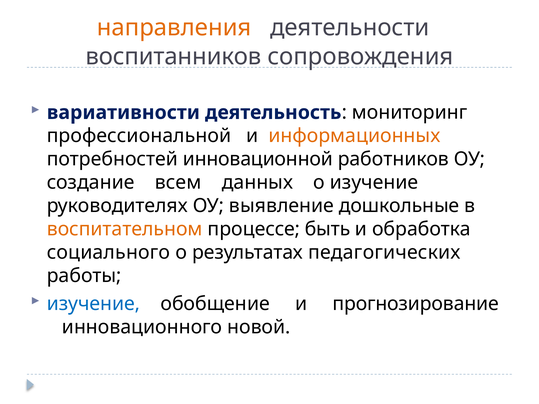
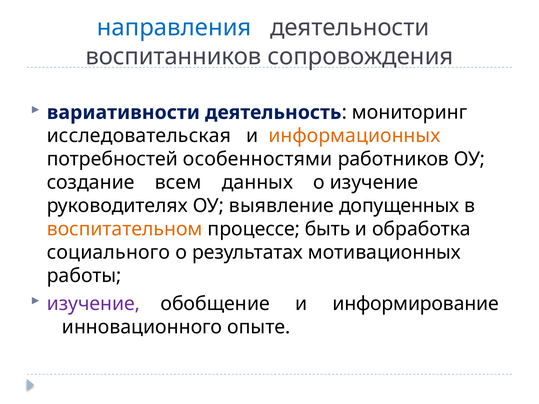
направления colour: orange -> blue (174, 28)
профессиональной: профессиональной -> исследовательская (139, 136)
инновационной: инновационной -> особенностями (258, 159)
дошкольные: дошкольные -> допущенных (399, 206)
педагогических: педагогических -> мотивационных (384, 253)
изучение colour: blue -> purple (93, 304)
прогнозирование: прогнозирование -> информирование (416, 304)
новой: новой -> опыте (259, 327)
